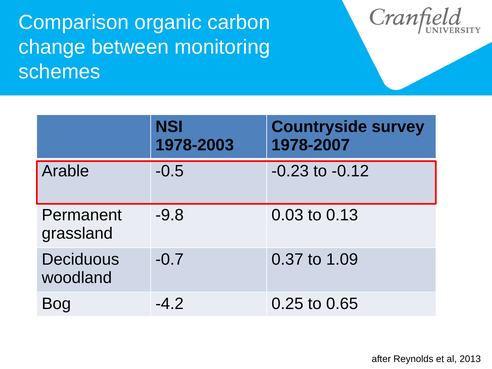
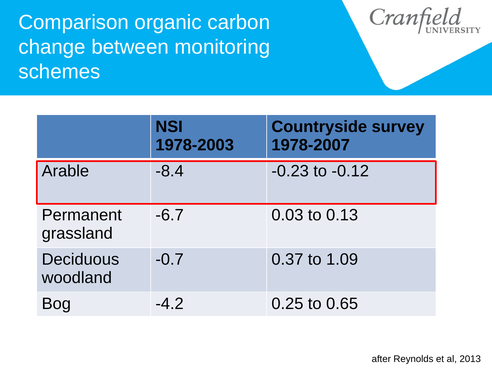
-0.5: -0.5 -> -8.4 (170, 171)
-9.8: -9.8 -> -6.7 (170, 215)
